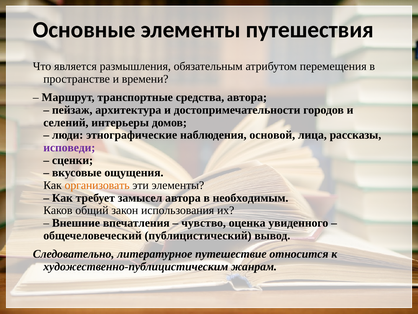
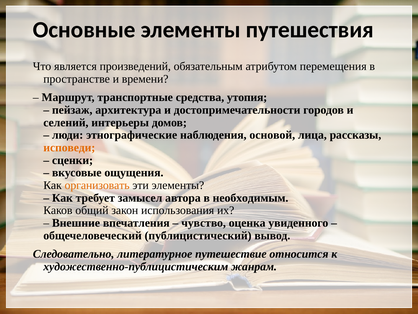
размышления: размышления -> произведений (135, 66)
средства автора: автора -> утопия (247, 97)
исповеди colour: purple -> orange (69, 147)
